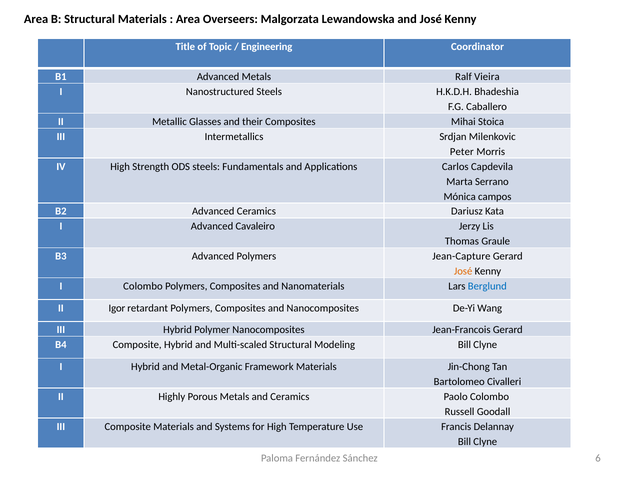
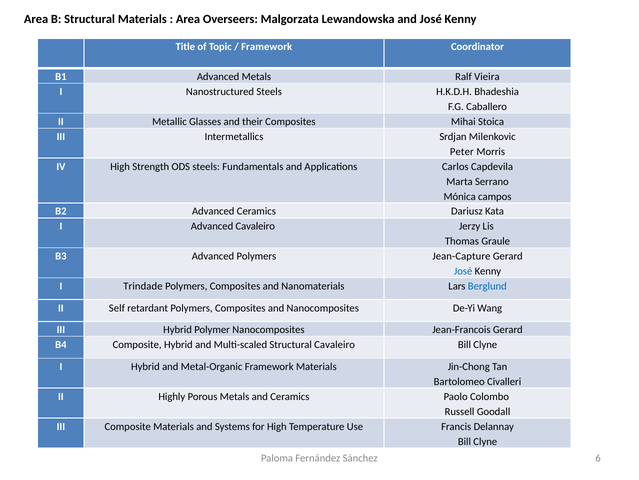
Engineering: Engineering -> Framework (267, 47)
José colour: orange -> blue (463, 271)
I Colombo: Colombo -> Trindade (143, 286)
Igor: Igor -> Self (117, 308)
Structural Modeling: Modeling -> Cavaleiro (335, 344)
